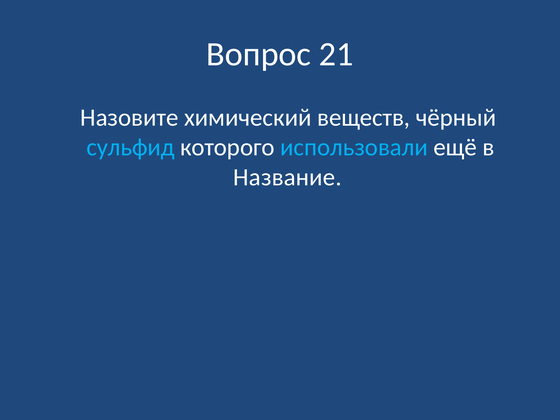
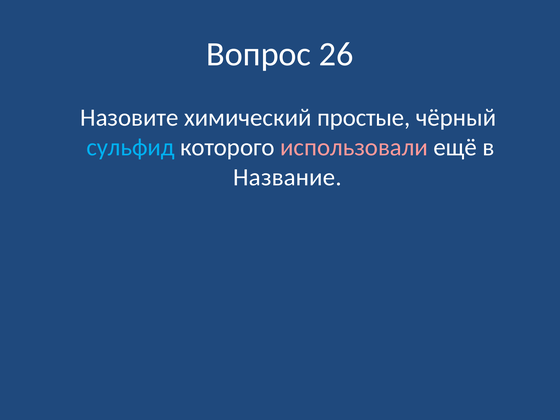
21: 21 -> 26 (336, 54)
веществ: веществ -> простые (364, 117)
использовали colour: light blue -> pink (354, 147)
